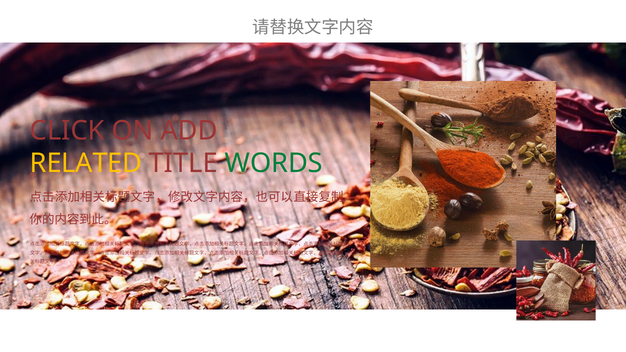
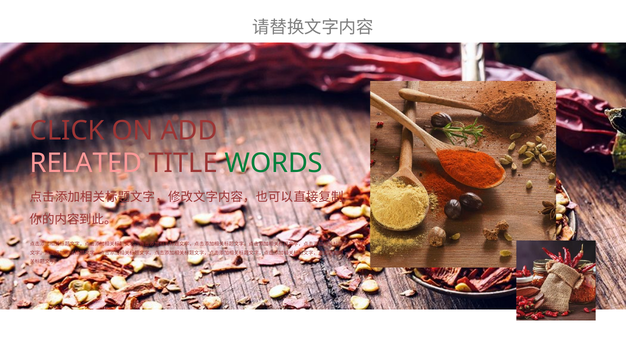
RELATED colour: yellow -> pink (86, 163)
